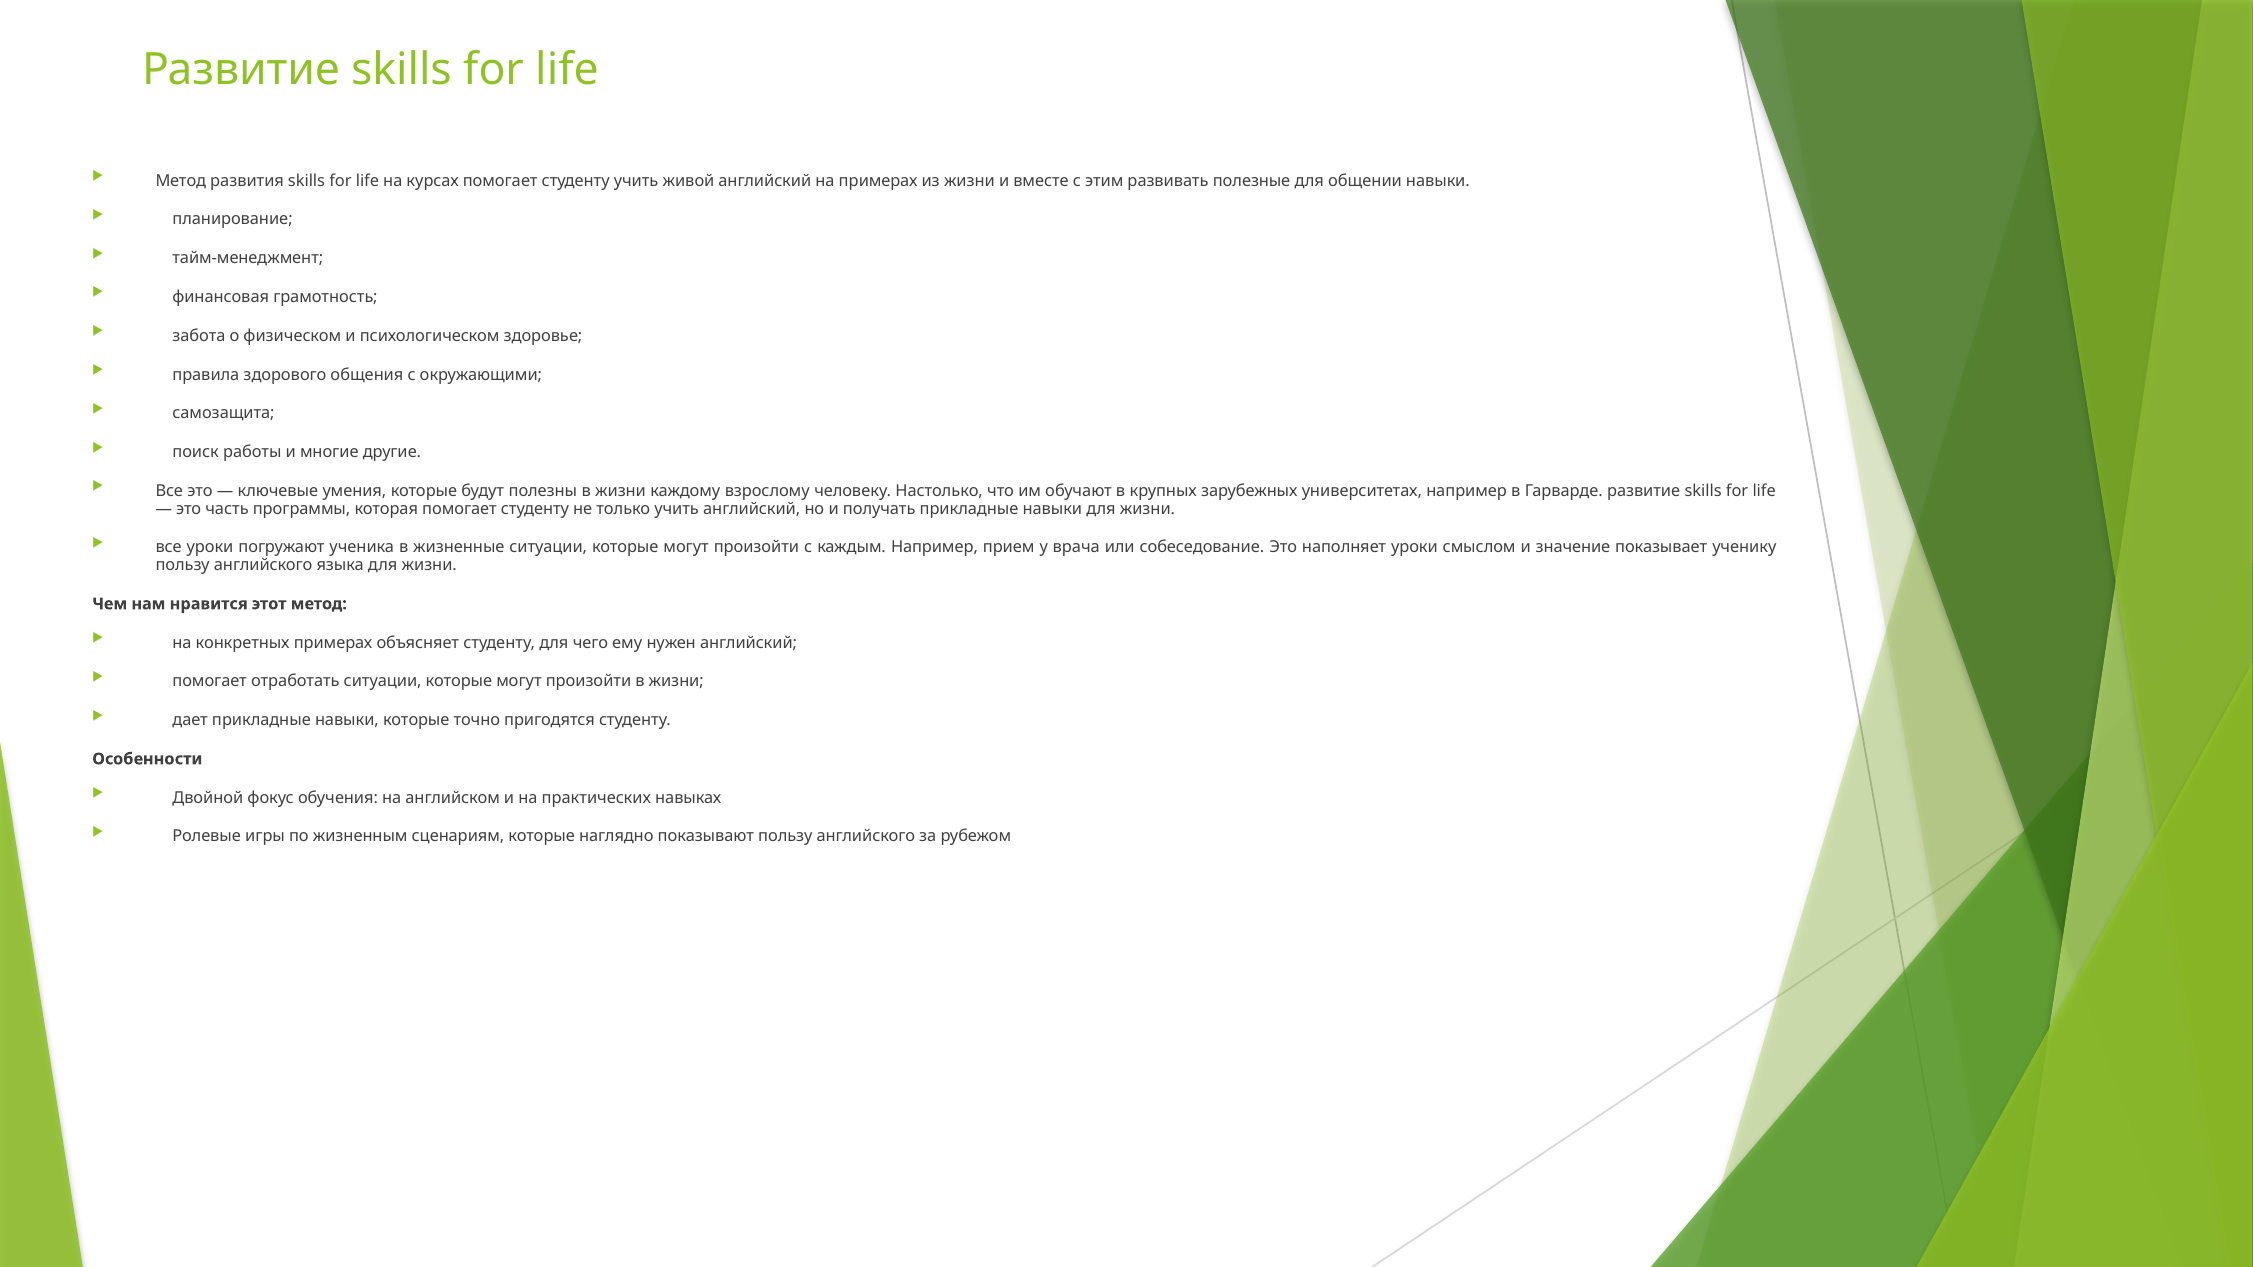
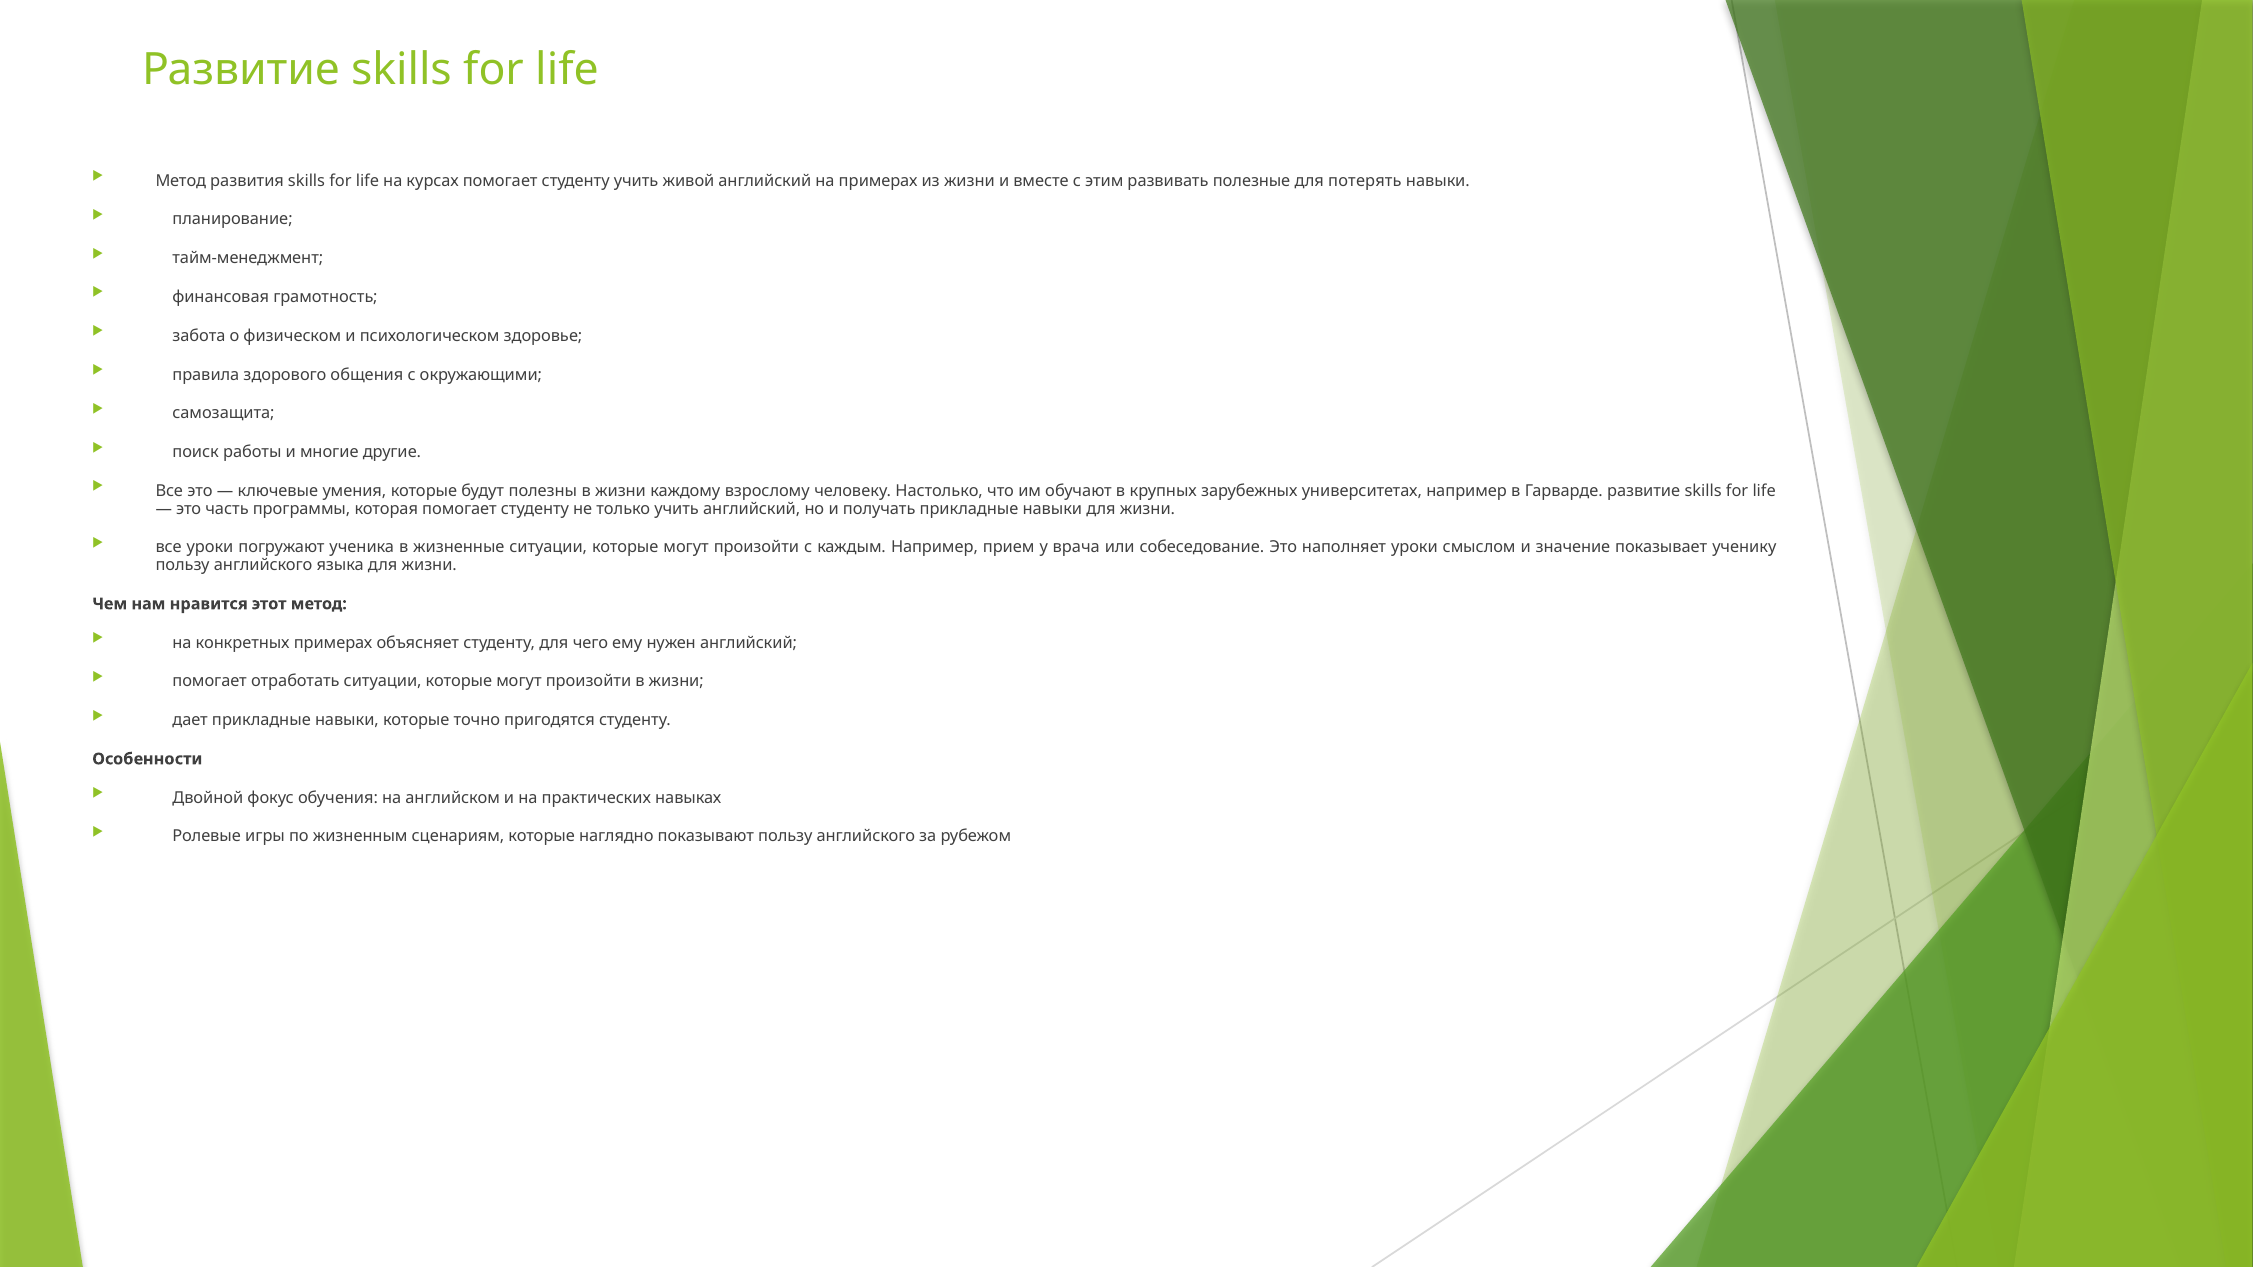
общении: общении -> потерять (1365, 181)
